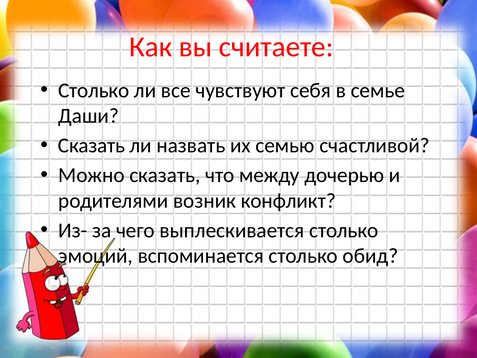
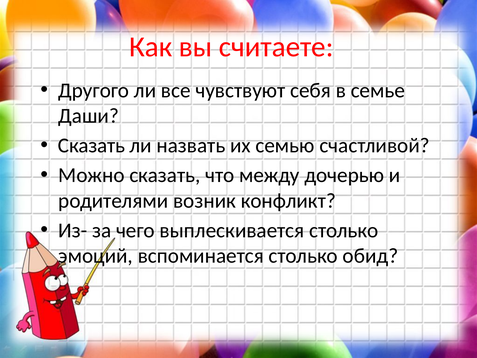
Столько: Столько -> Другого (94, 90)
